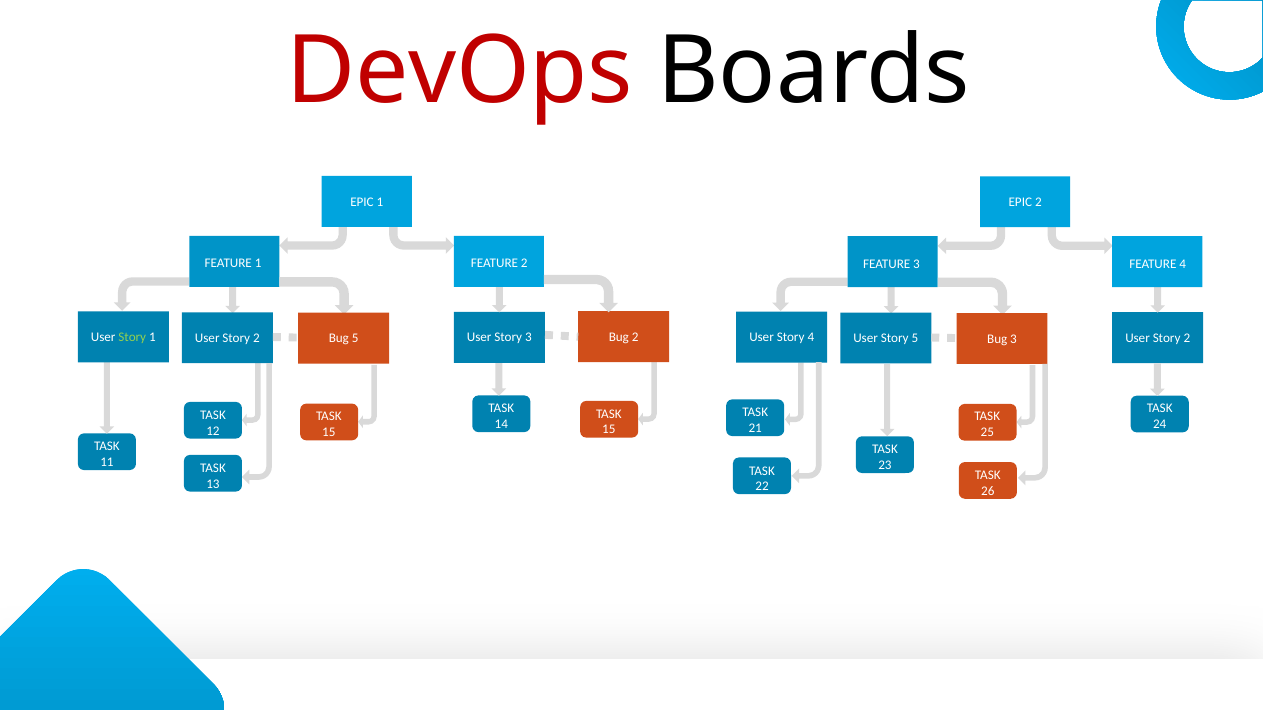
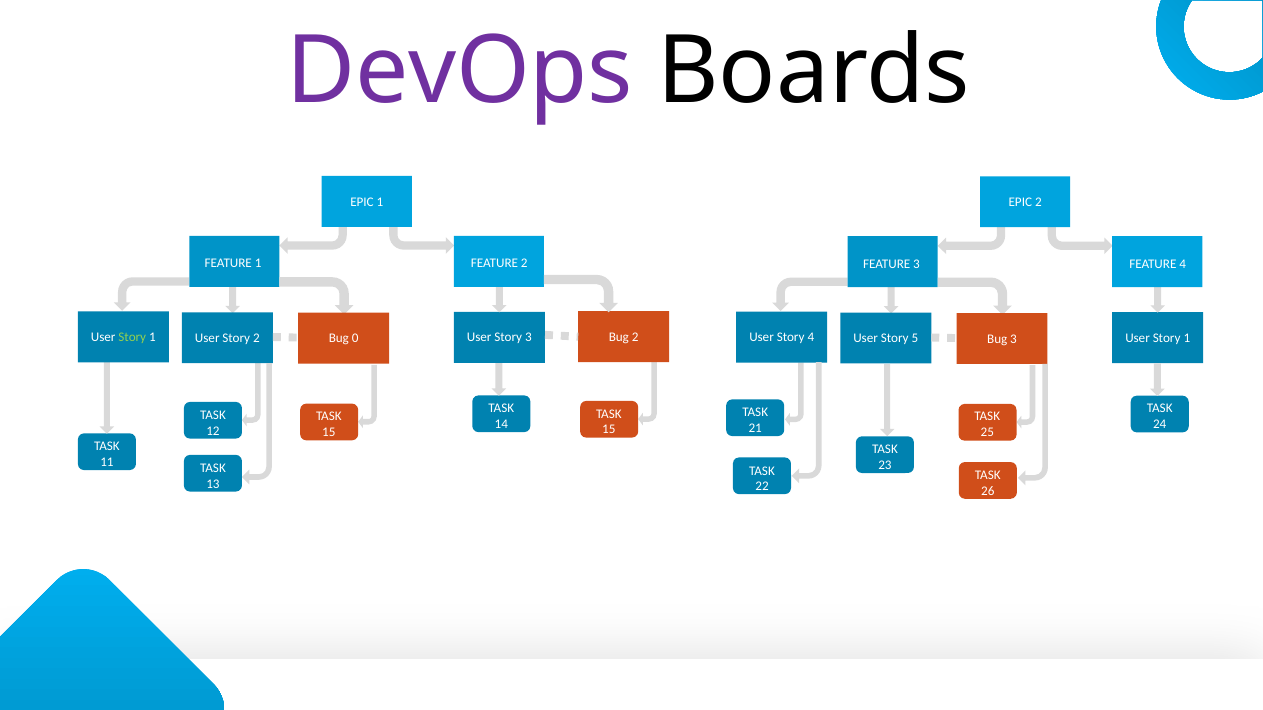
DevOps colour: red -> purple (460, 71)
4 User Story 2: 2 -> 1 (1187, 338)
Bug 5: 5 -> 0 (355, 339)
